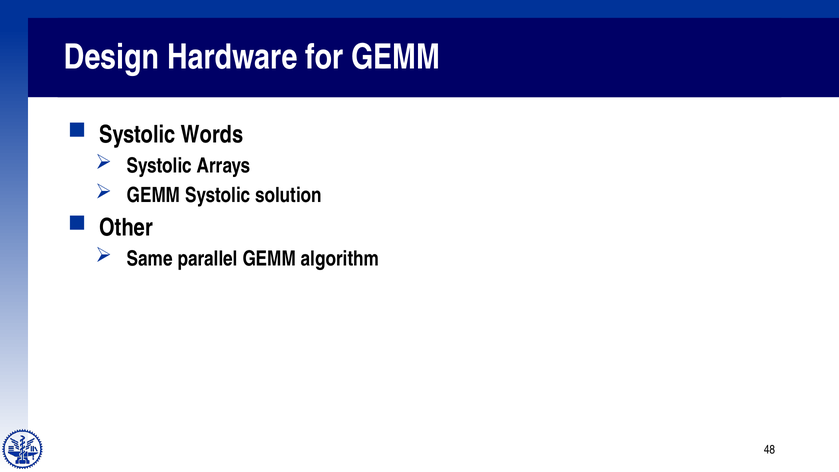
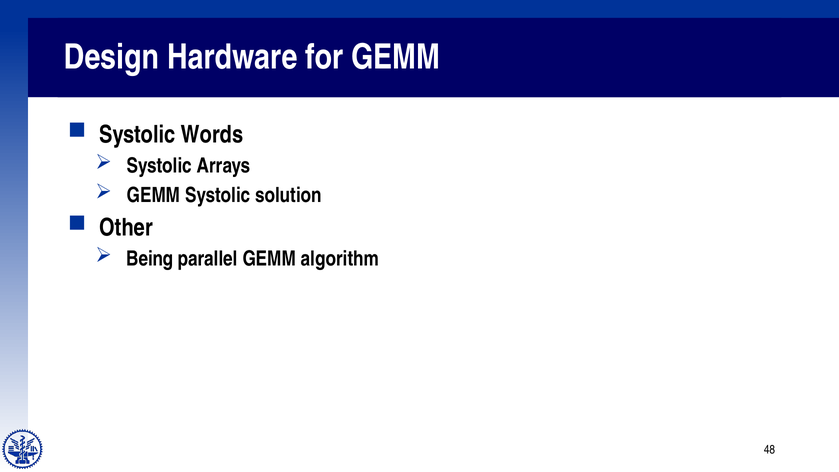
Same: Same -> Being (150, 259)
